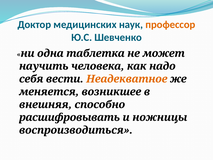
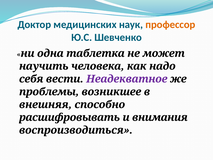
Неадекватное colour: orange -> purple (127, 79)
меняется: меняется -> проблемы (49, 92)
ножницы: ножницы -> внимания (160, 117)
